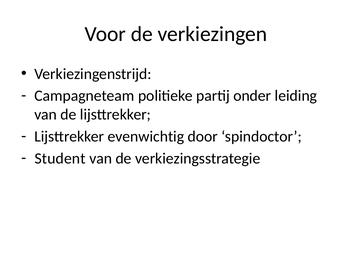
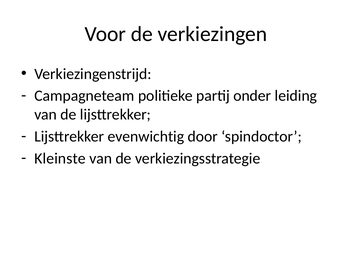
Student: Student -> Kleinste (60, 158)
